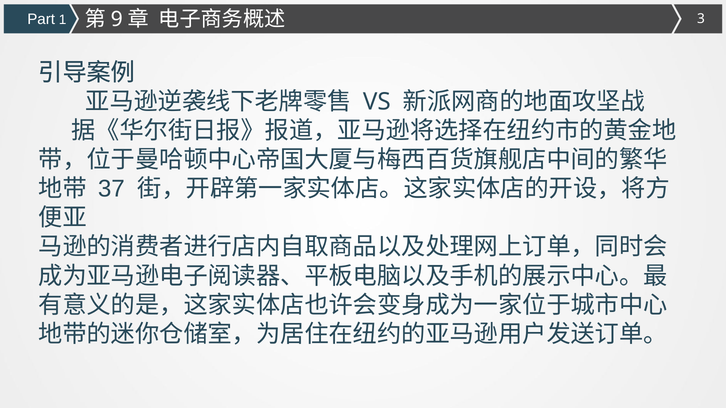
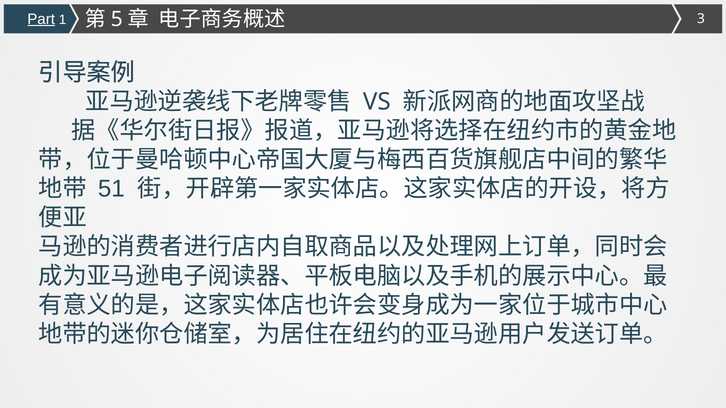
9: 9 -> 5 (117, 19)
Part underline: none -> present (41, 19)
37: 37 -> 51 (111, 189)
